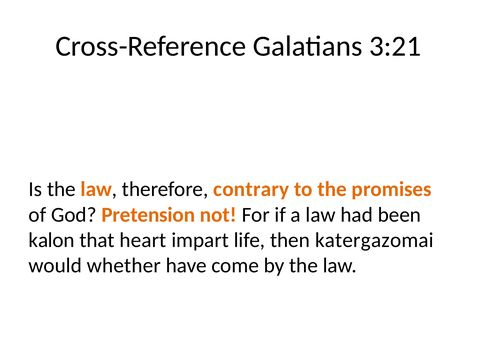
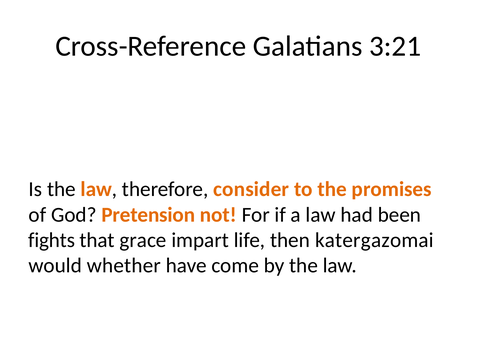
contrary: contrary -> consider (251, 189)
kalon: kalon -> fights (52, 240)
heart: heart -> grace (143, 240)
